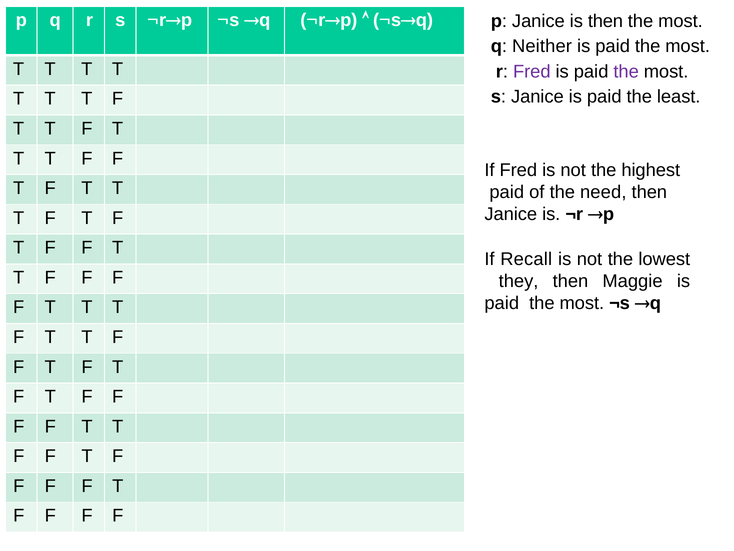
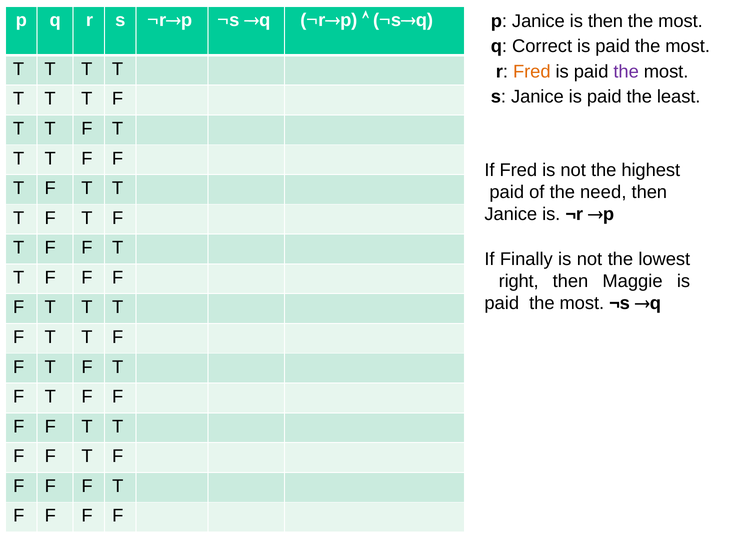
Neither: Neither -> Correct (542, 46)
Fred colour: purple -> orange (532, 71)
Recall: Recall -> Finally (526, 259)
they: they -> right (519, 281)
